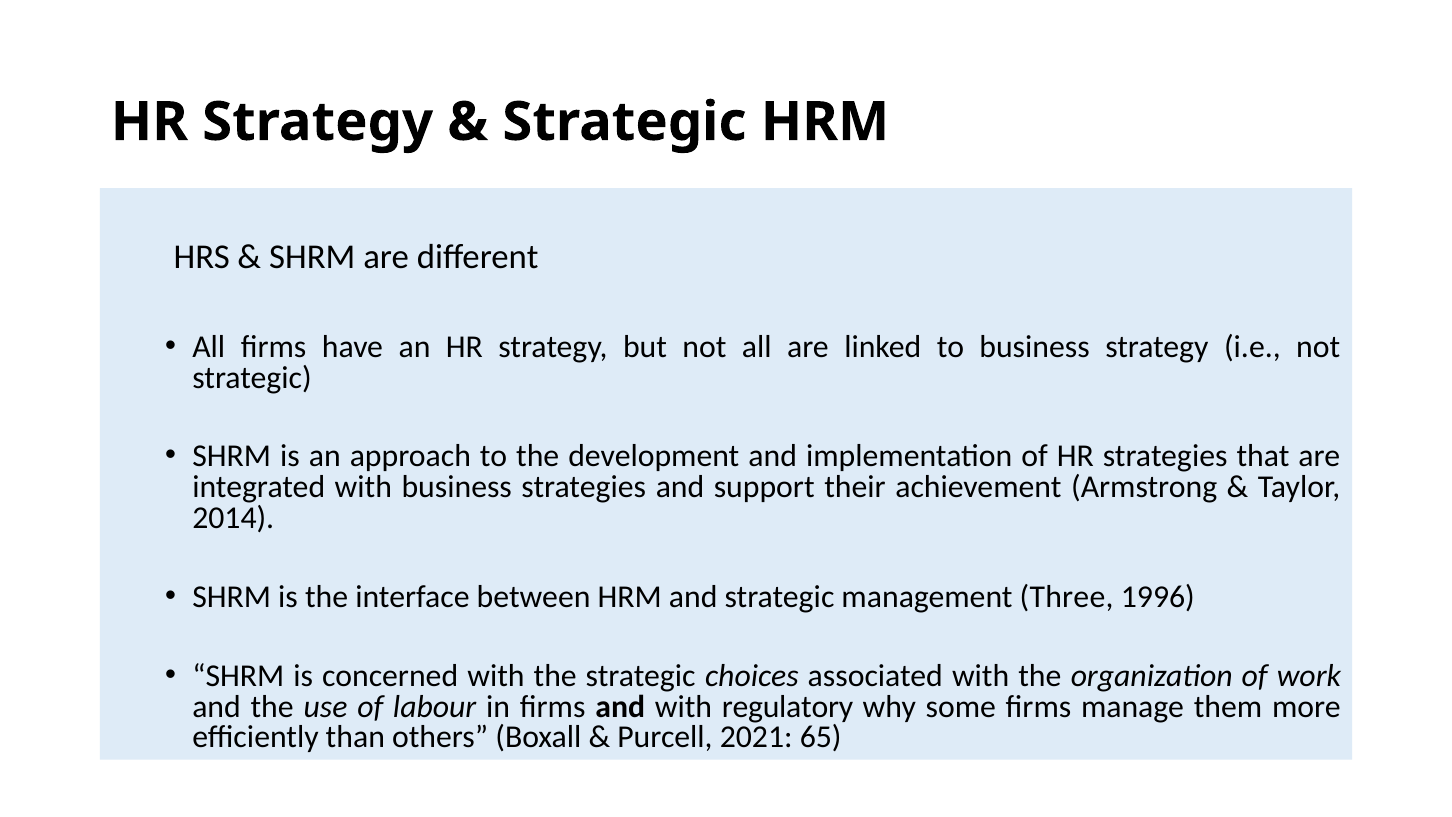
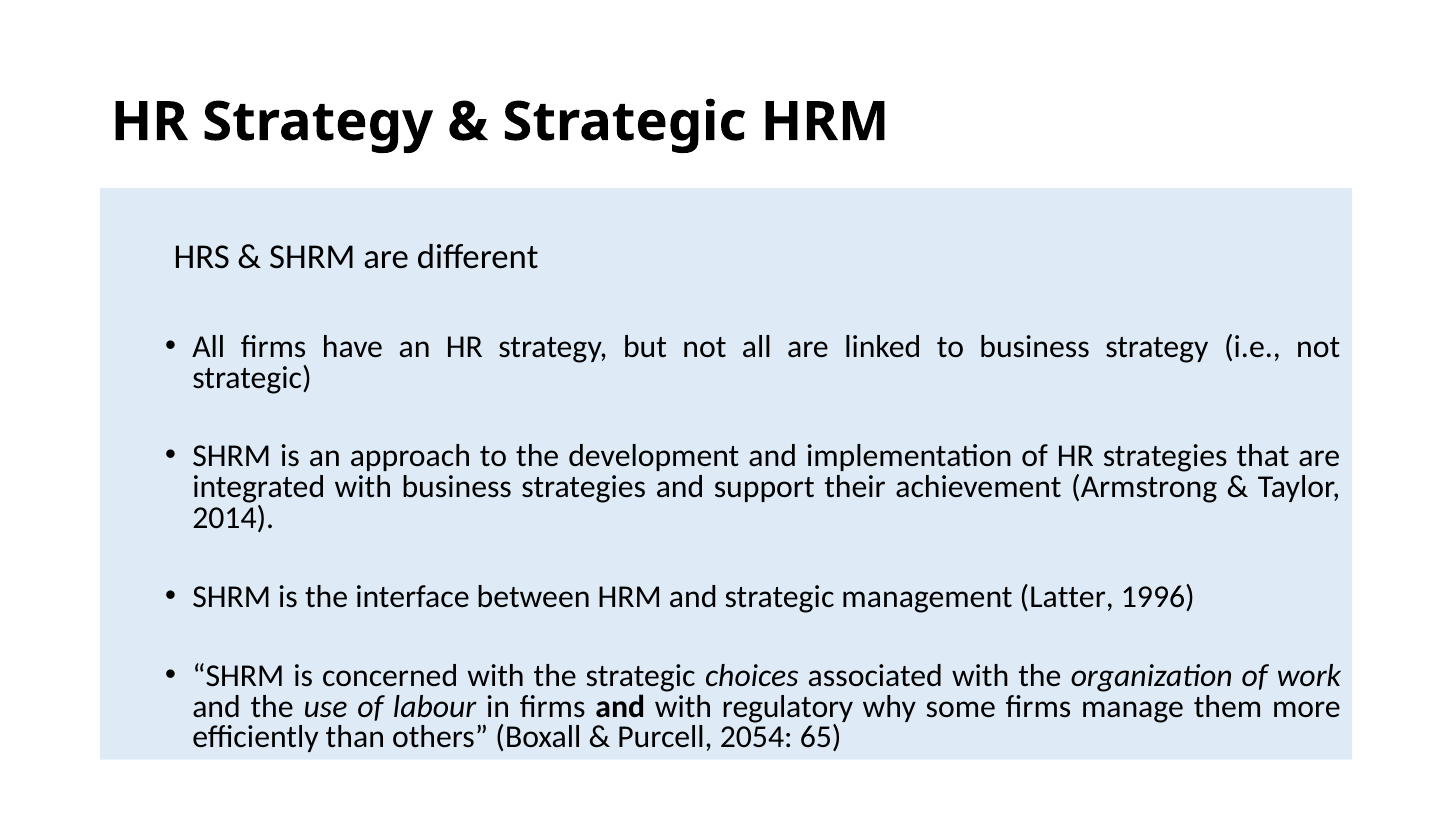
Three: Three -> Latter (1067, 597)
2021: 2021 -> 2054 (756, 737)
